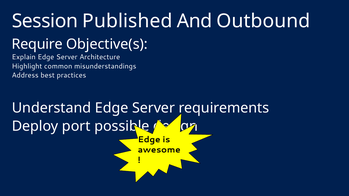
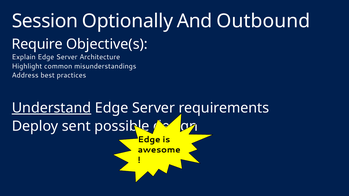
Published: Published -> Optionally (128, 21)
Understand underline: none -> present (51, 108)
port: port -> sent (76, 126)
